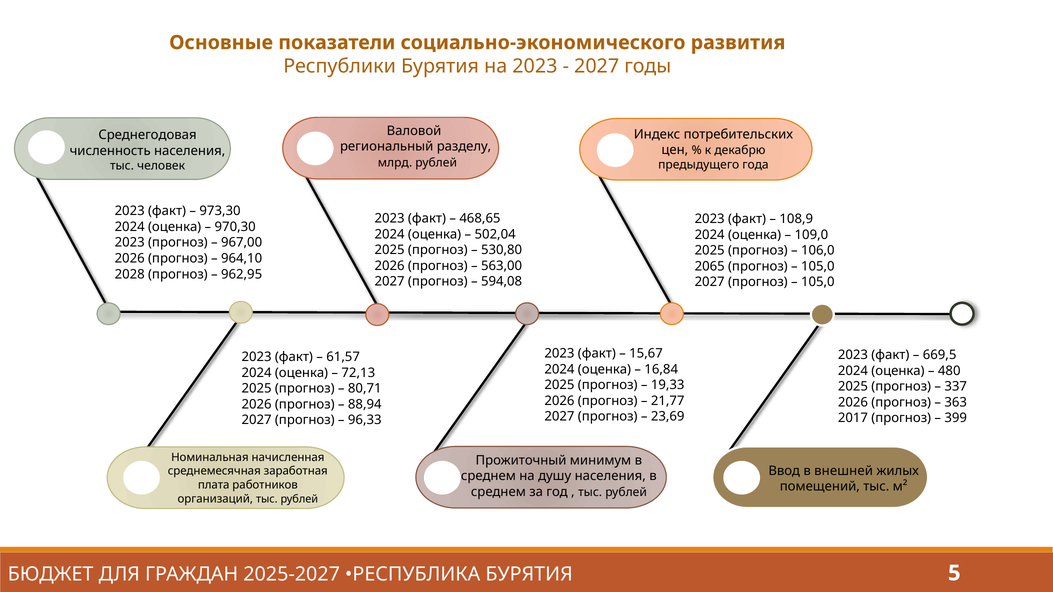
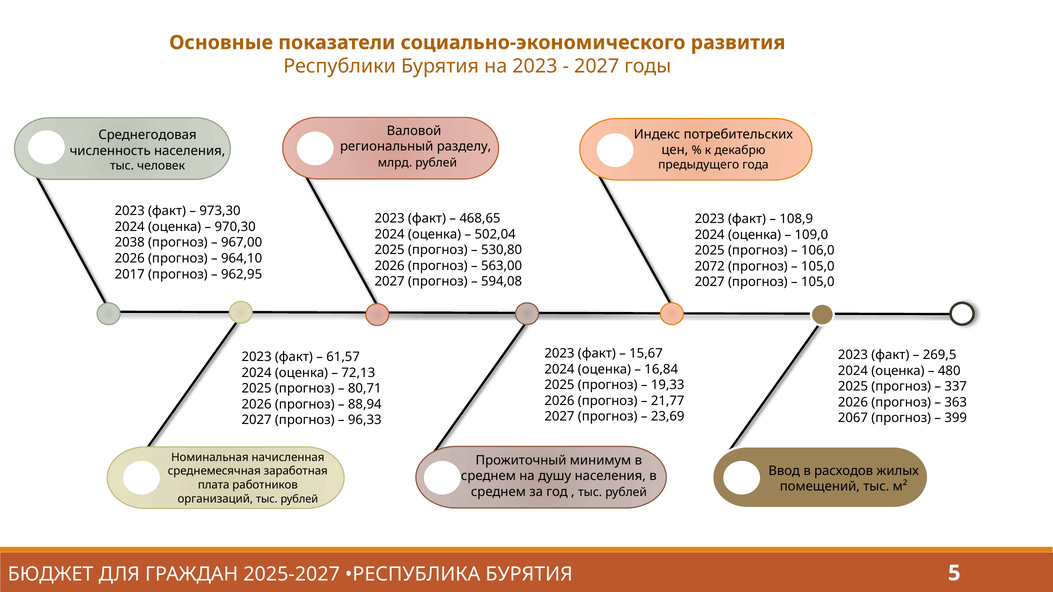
2023: 2023 -> 2038 (130, 243)
2065: 2065 -> 2072 (710, 266)
2028: 2028 -> 2017 (130, 274)
669,5: 669,5 -> 269,5 (940, 355)
2017: 2017 -> 2067 (853, 418)
внешней: внешней -> расходов (844, 471)
